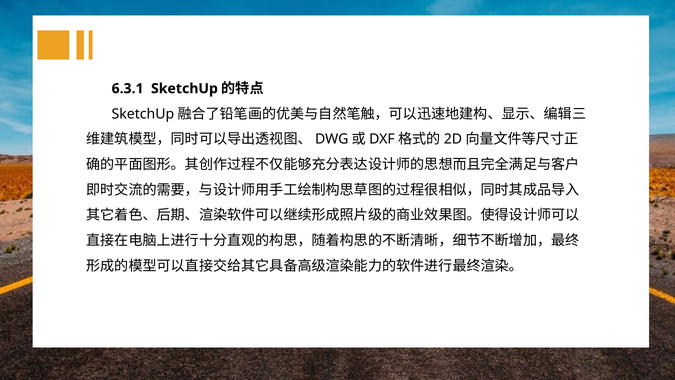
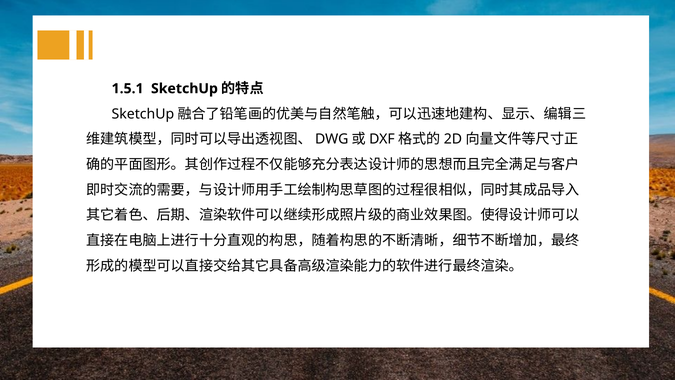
6.3.1: 6.3.1 -> 1.5.1 (128, 89)
